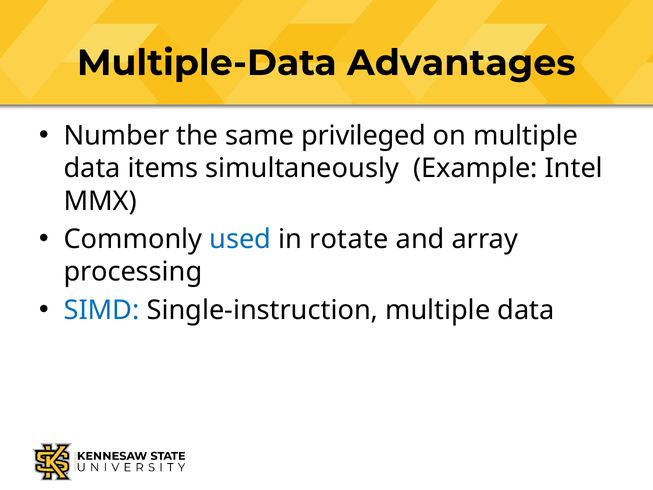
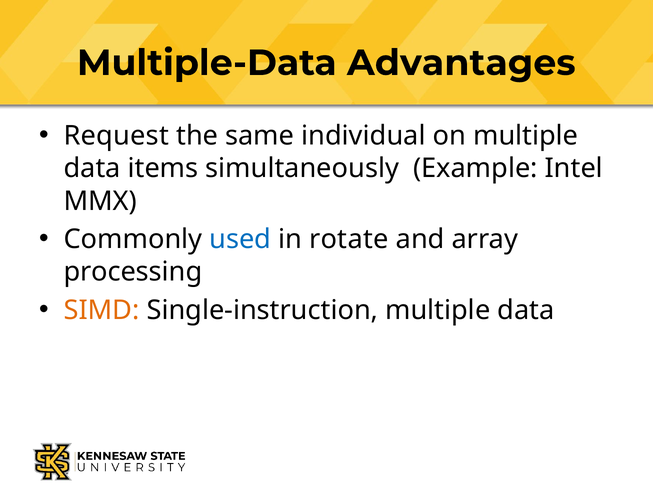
Number: Number -> Request (116, 136)
privileged: privileged -> individual (364, 136)
SIMD colour: blue -> orange (102, 310)
